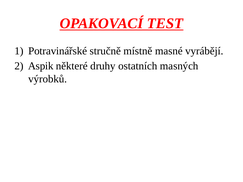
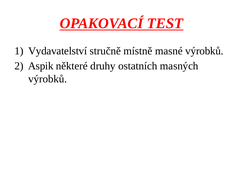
Potravinářské: Potravinářské -> Vydavatelství (58, 51)
masné vyrábějí: vyrábějí -> výrobků (204, 51)
